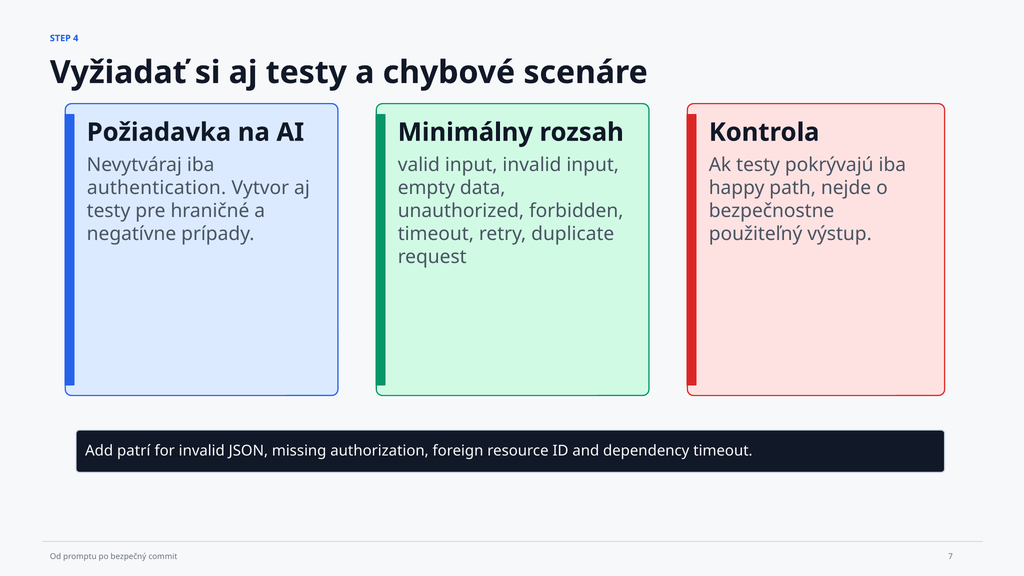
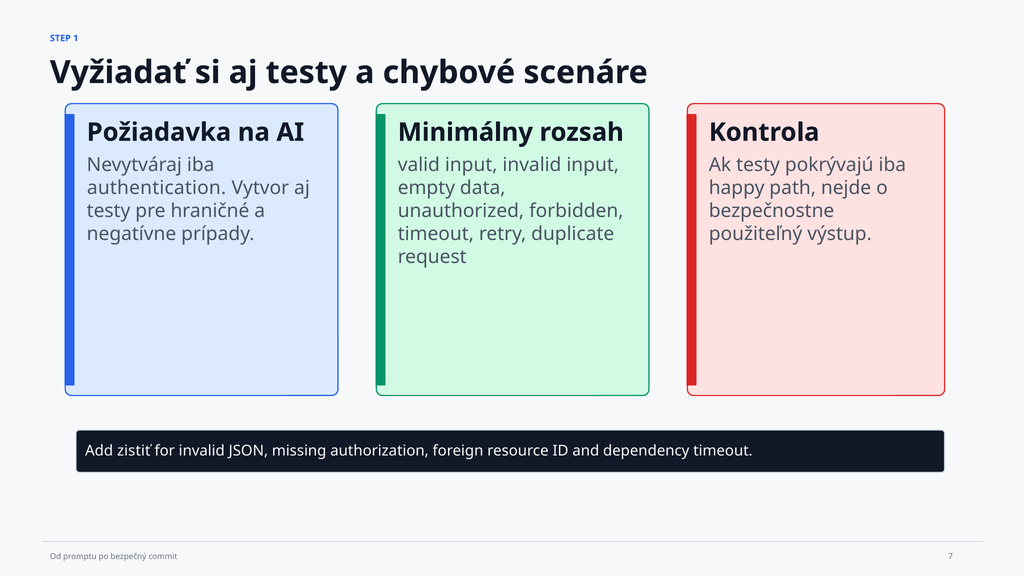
4: 4 -> 1 (76, 38)
patrí: patrí -> zistiť (134, 451)
